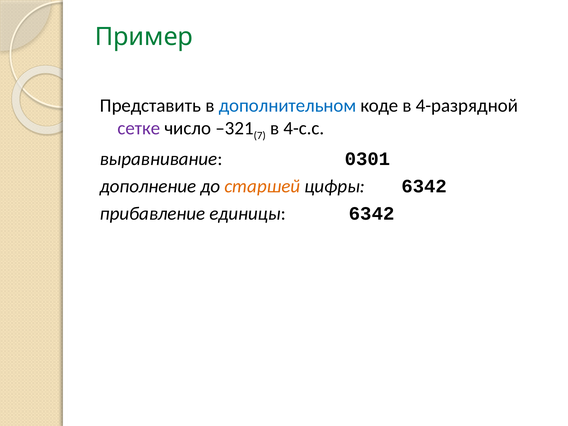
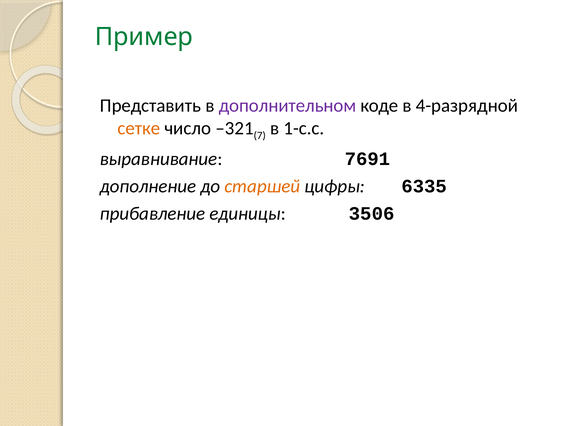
дополнительном colour: blue -> purple (287, 105)
сетке colour: purple -> orange (139, 128)
4-с.с: 4-с.с -> 1-с.с (304, 128)
0301: 0301 -> 7691 (367, 159)
цифры 6342: 6342 -> 6335 (424, 186)
единицы 6342: 6342 -> 3506 (372, 214)
